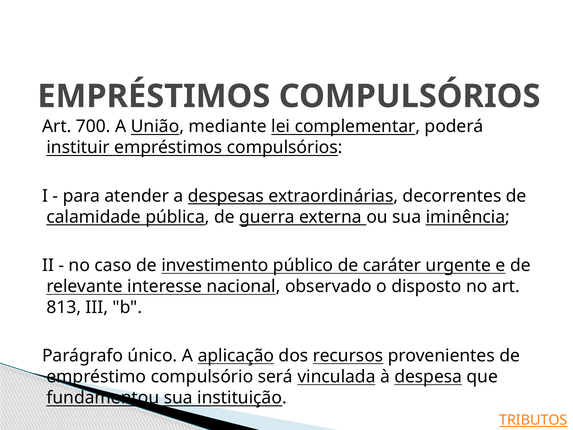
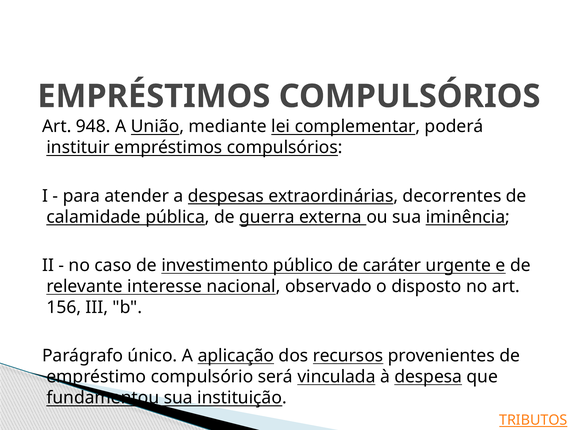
700: 700 -> 948 (93, 126)
813: 813 -> 156 (64, 307)
